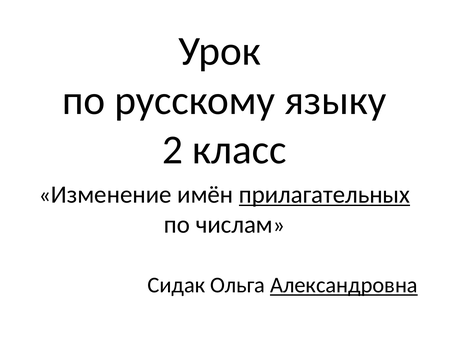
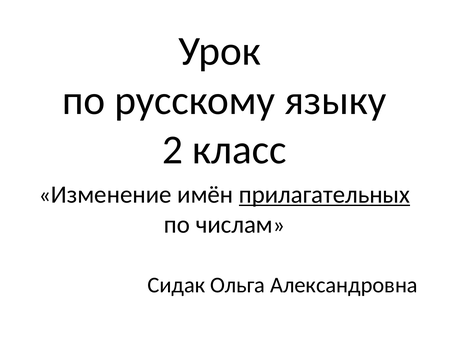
Александровна underline: present -> none (344, 285)
